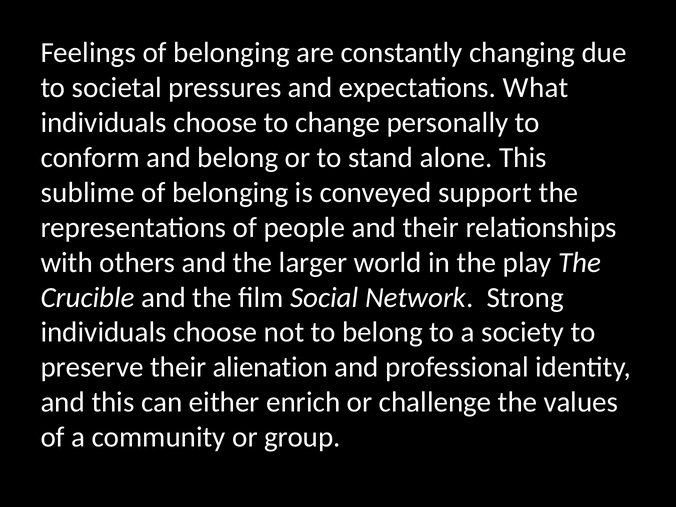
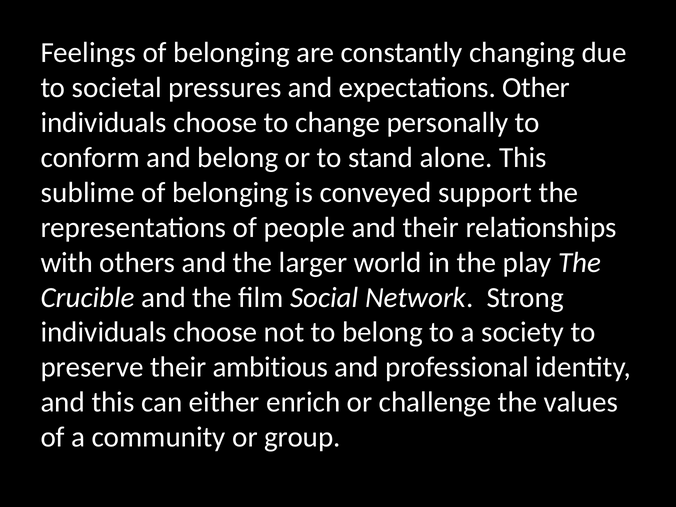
What: What -> Other (536, 88)
alienation: alienation -> ambitious (270, 367)
